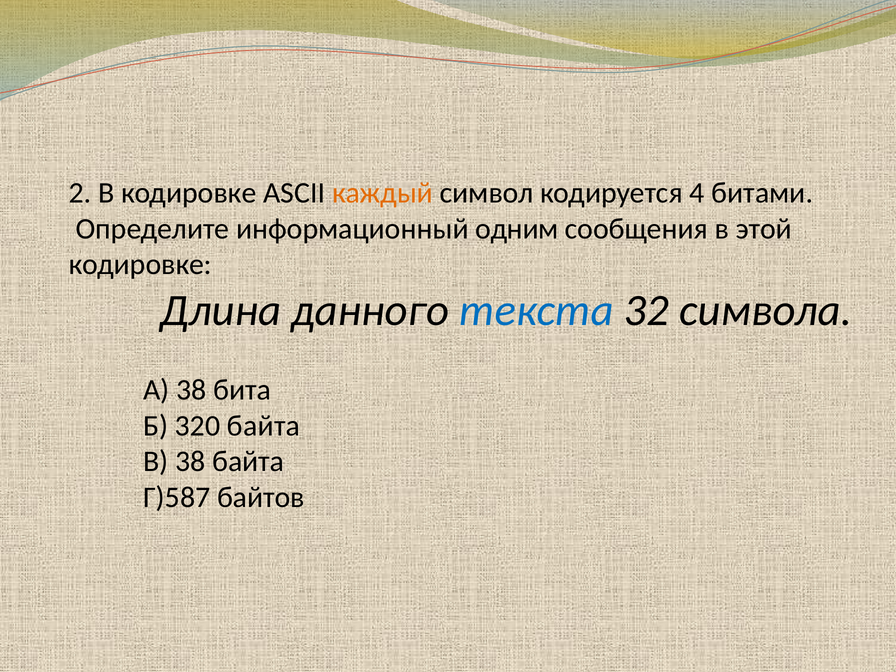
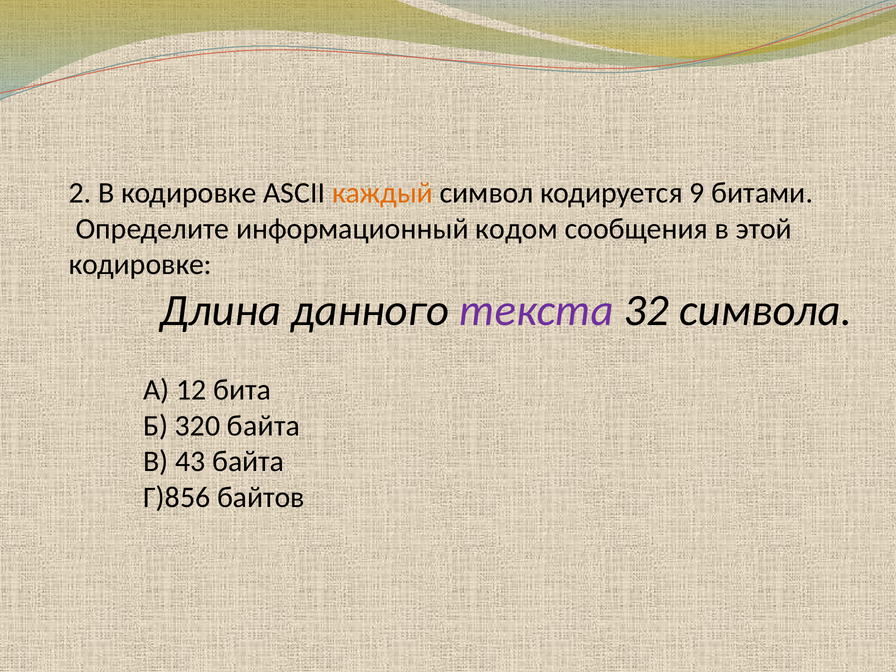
4: 4 -> 9 (697, 193)
одним: одним -> кодом (517, 229)
текста colour: blue -> purple (537, 310)
А 38: 38 -> 12 (191, 390)
В 38: 38 -> 43 (190, 462)
Г)587: Г)587 -> Г)856 (177, 497)
